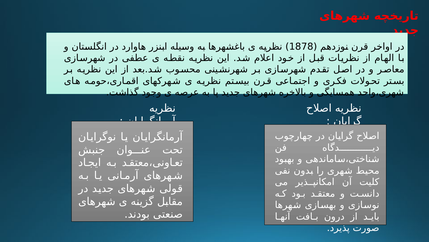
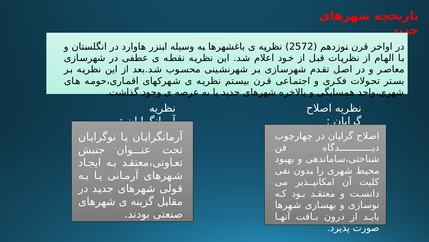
1878: 1878 -> 2572 (301, 46)
